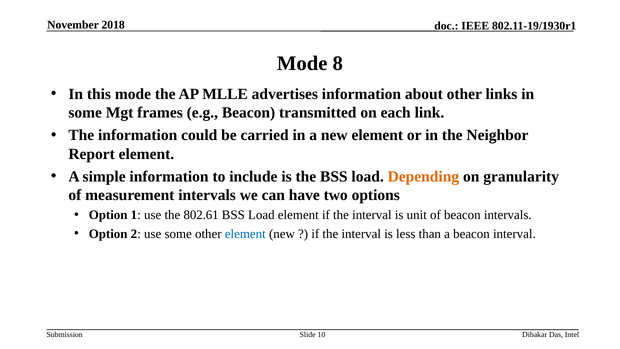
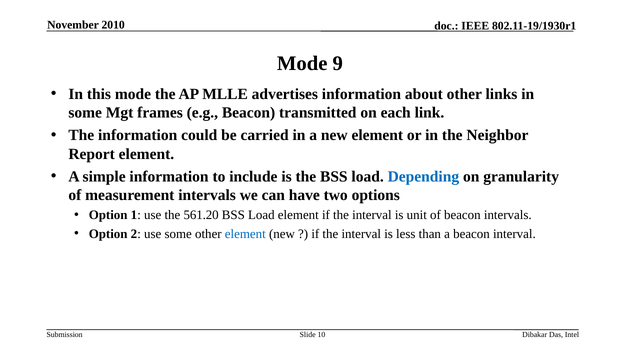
2018: 2018 -> 2010 (113, 25)
8: 8 -> 9 (338, 63)
Depending colour: orange -> blue (423, 176)
802.61: 802.61 -> 561.20 (201, 215)
